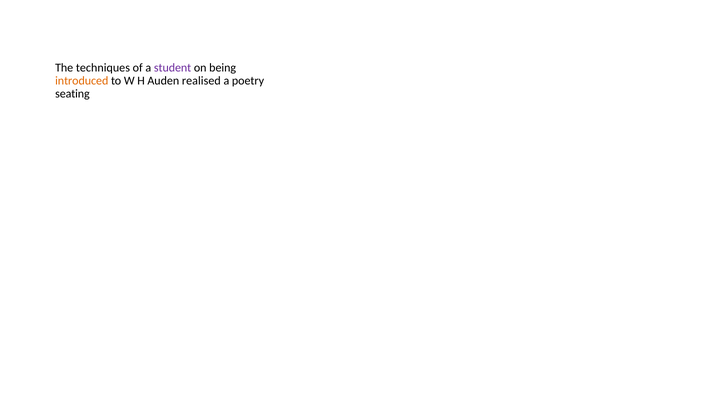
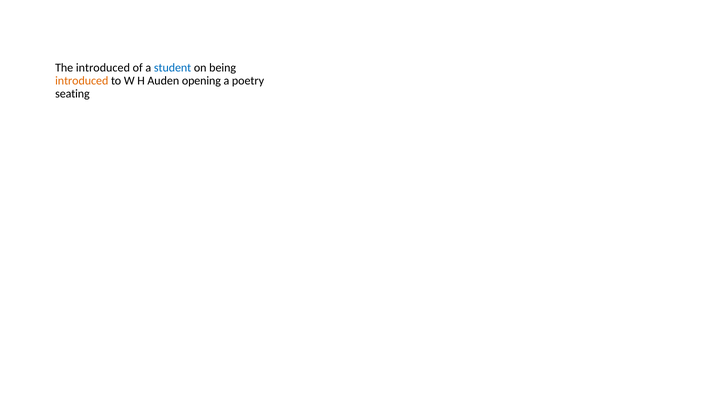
The techniques: techniques -> introduced (103, 68)
student colour: purple -> blue (173, 68)
realised: realised -> opening (201, 81)
